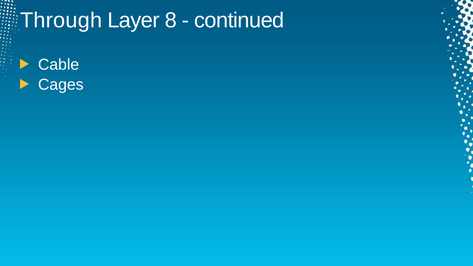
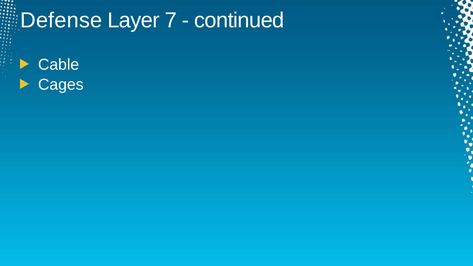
Through: Through -> Defense (61, 20)
8: 8 -> 7 (171, 20)
